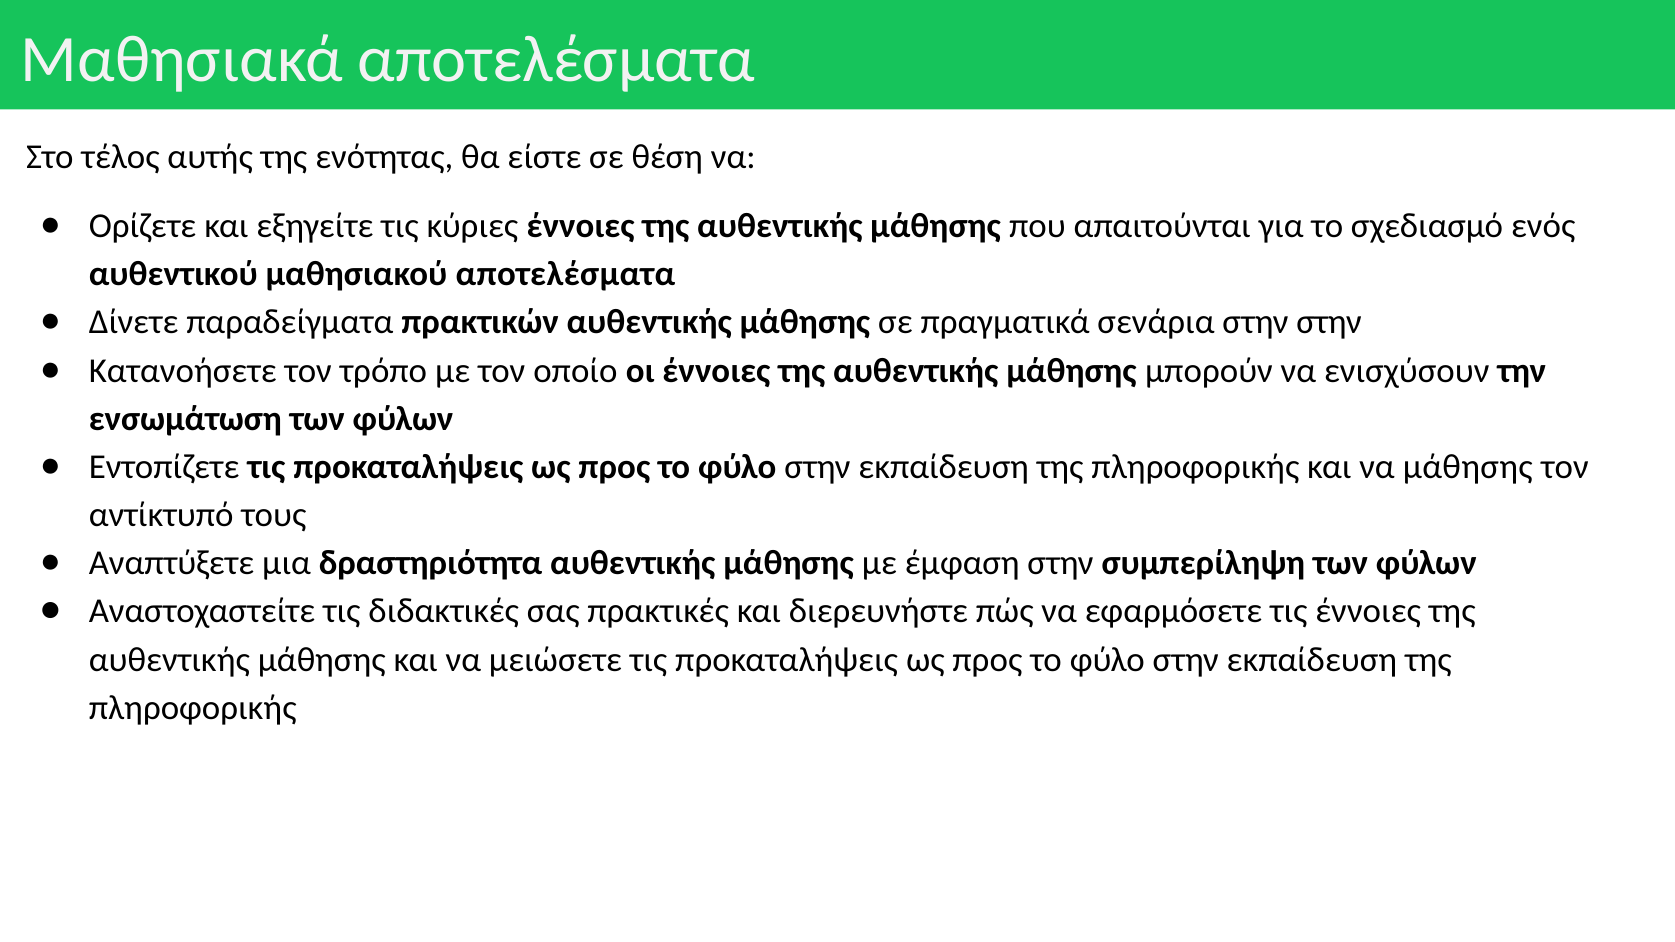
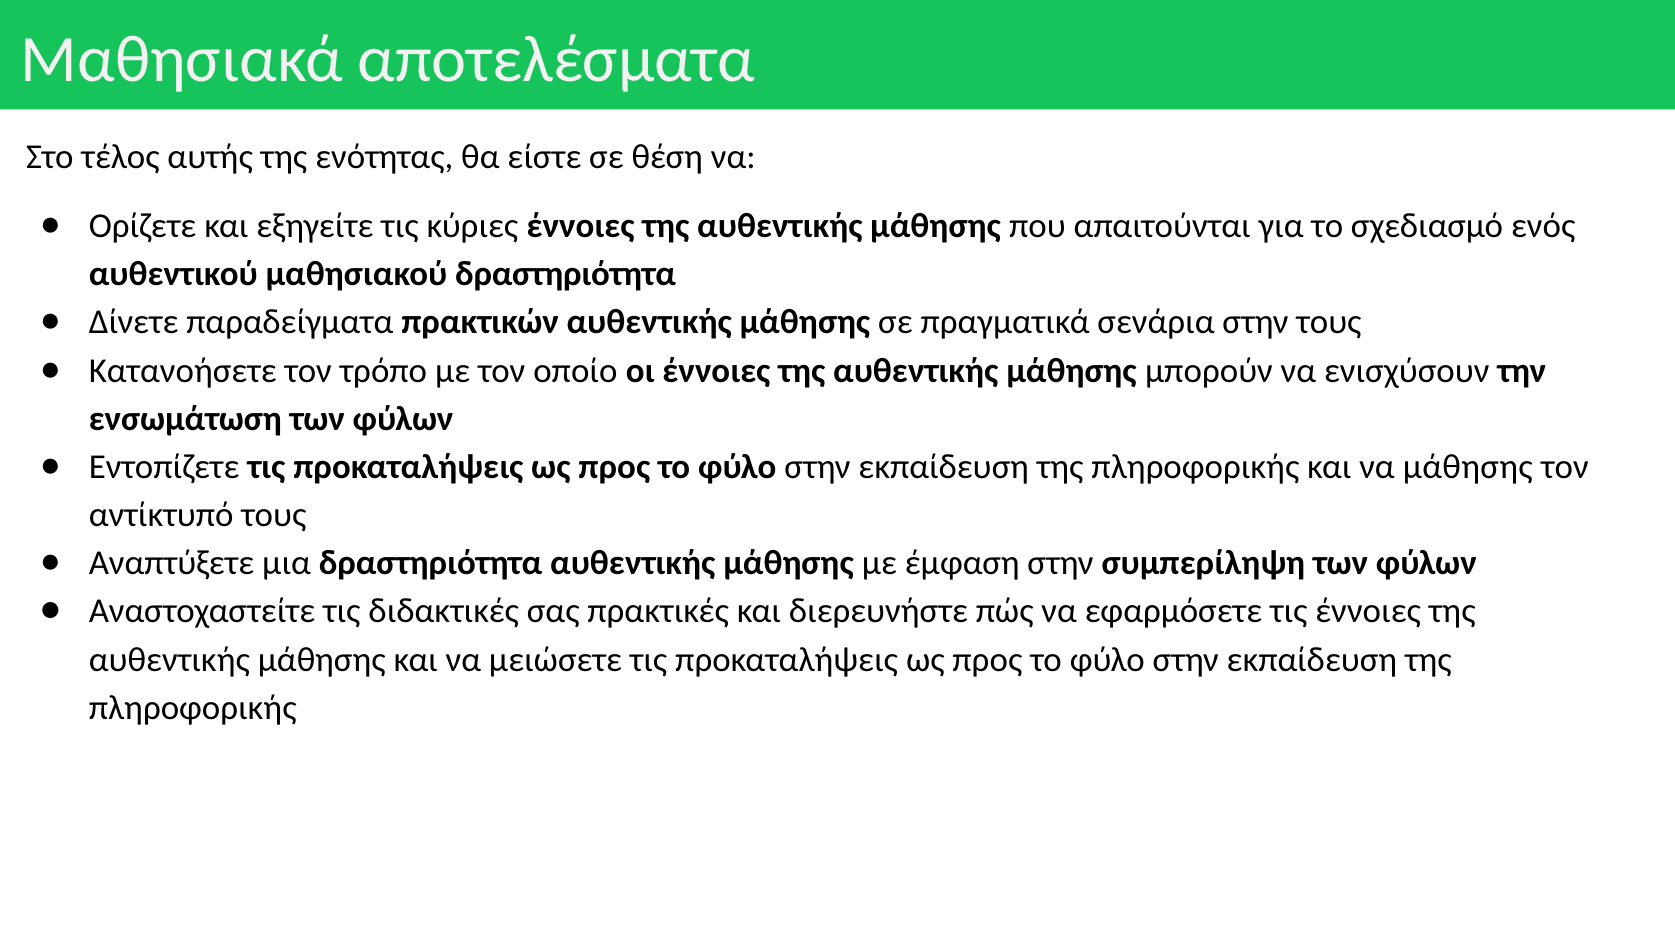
μαθησιακού αποτελέσματα: αποτελέσματα -> δραστηριότητα (566, 274)
στην στην: στην -> τους (1329, 323)
